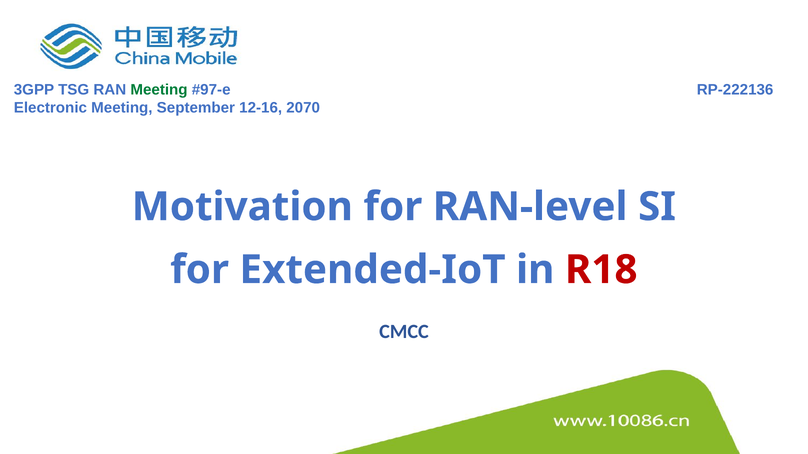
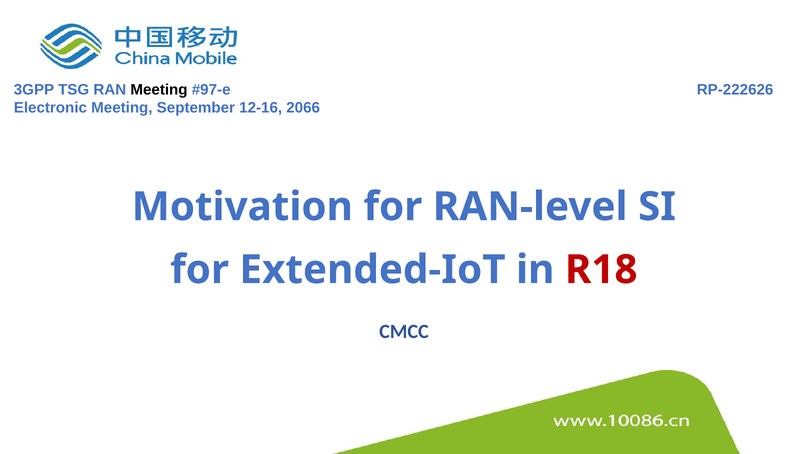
Meeting colour: green -> black (159, 90)
RP-222136: RP-222136 -> RP-222626 (735, 90)
2070: 2070 -> 2066 (303, 108)
